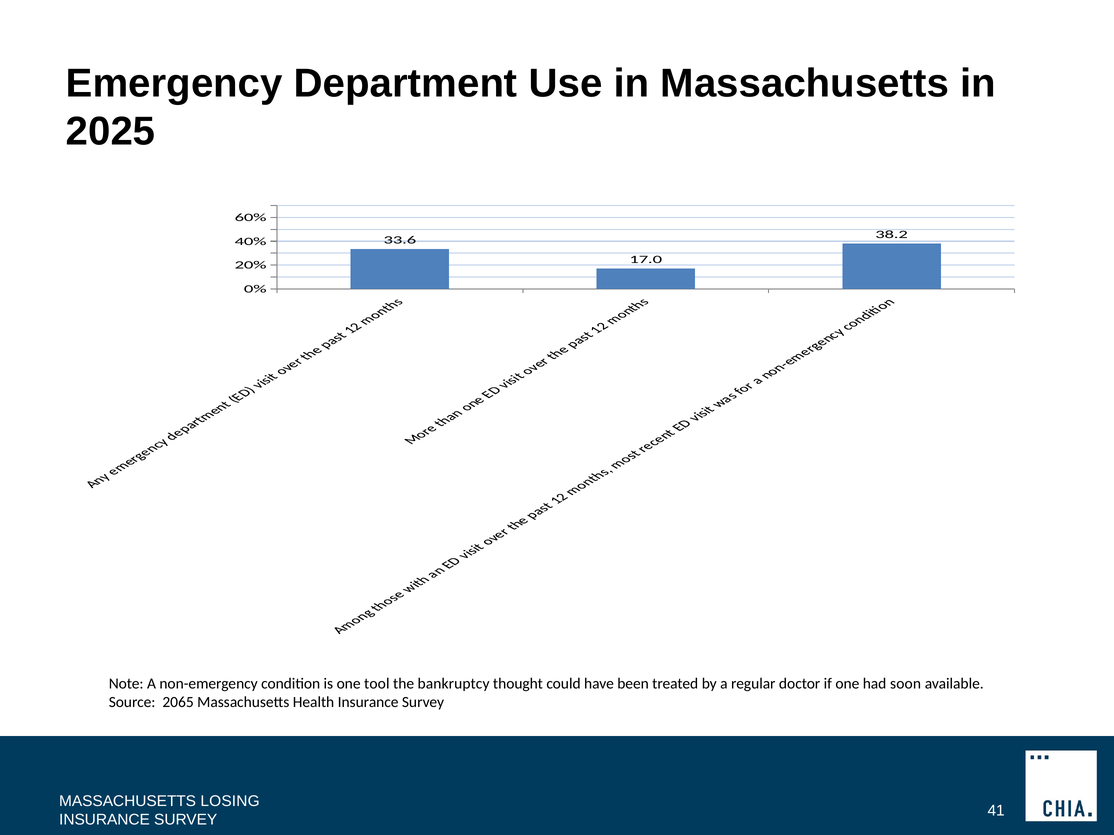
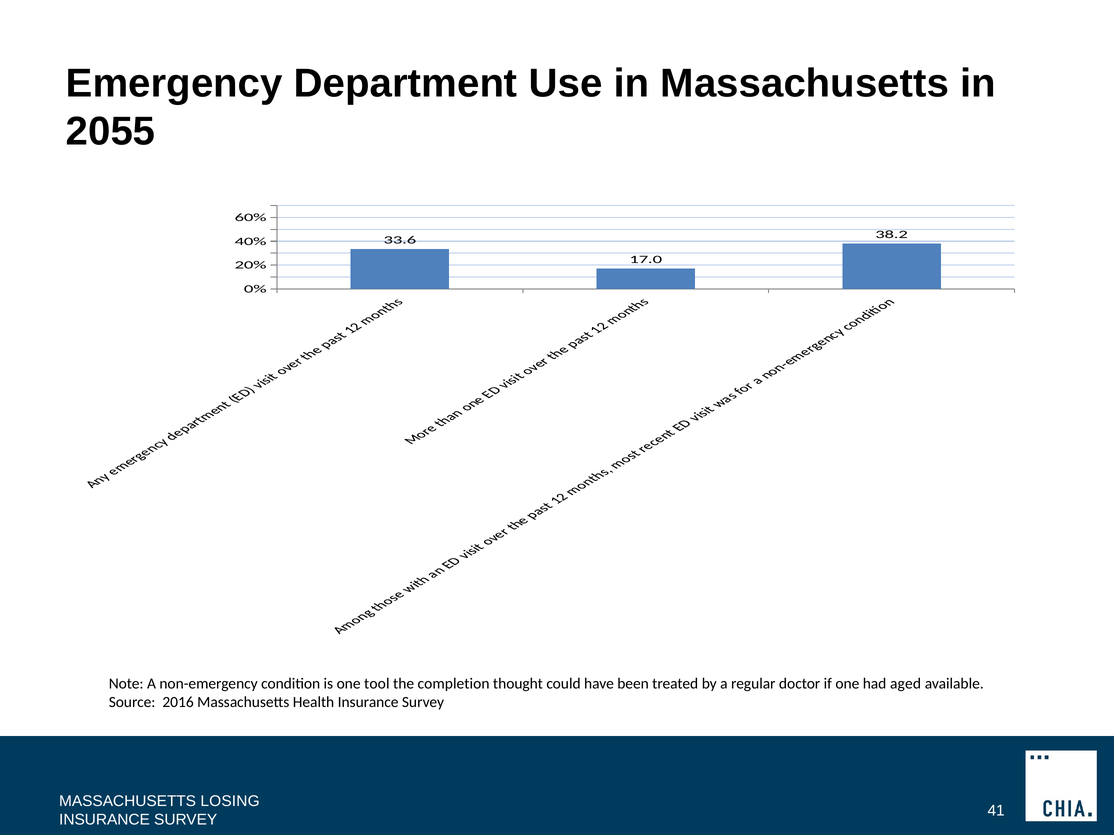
2025: 2025 -> 2055 (111, 132)
bankruptcy: bankruptcy -> completion (454, 684)
soon: soon -> aged (906, 684)
2065: 2065 -> 2016 (178, 703)
